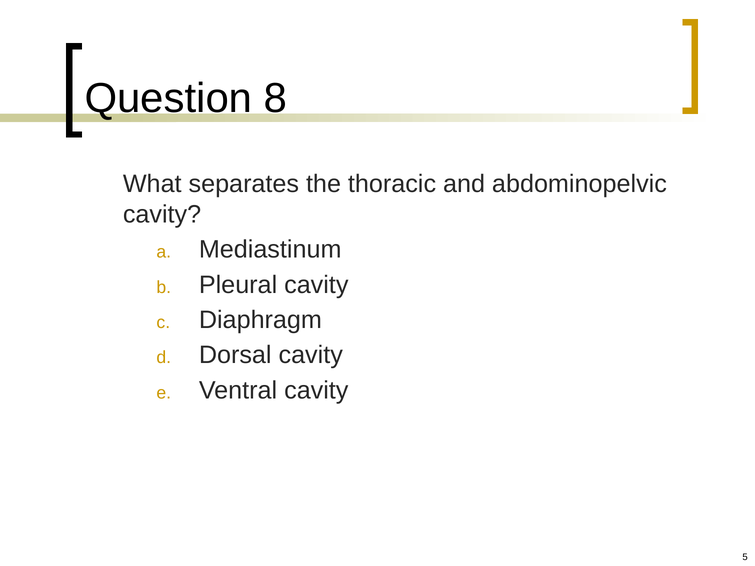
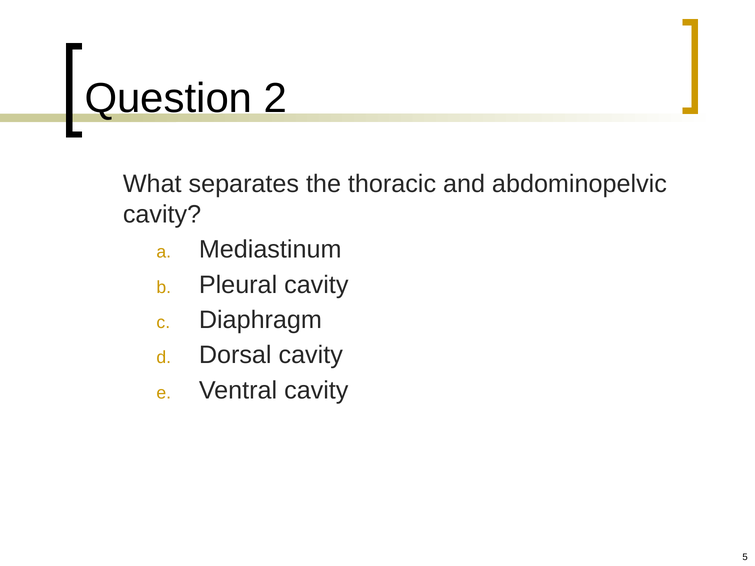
8: 8 -> 2 (275, 99)
